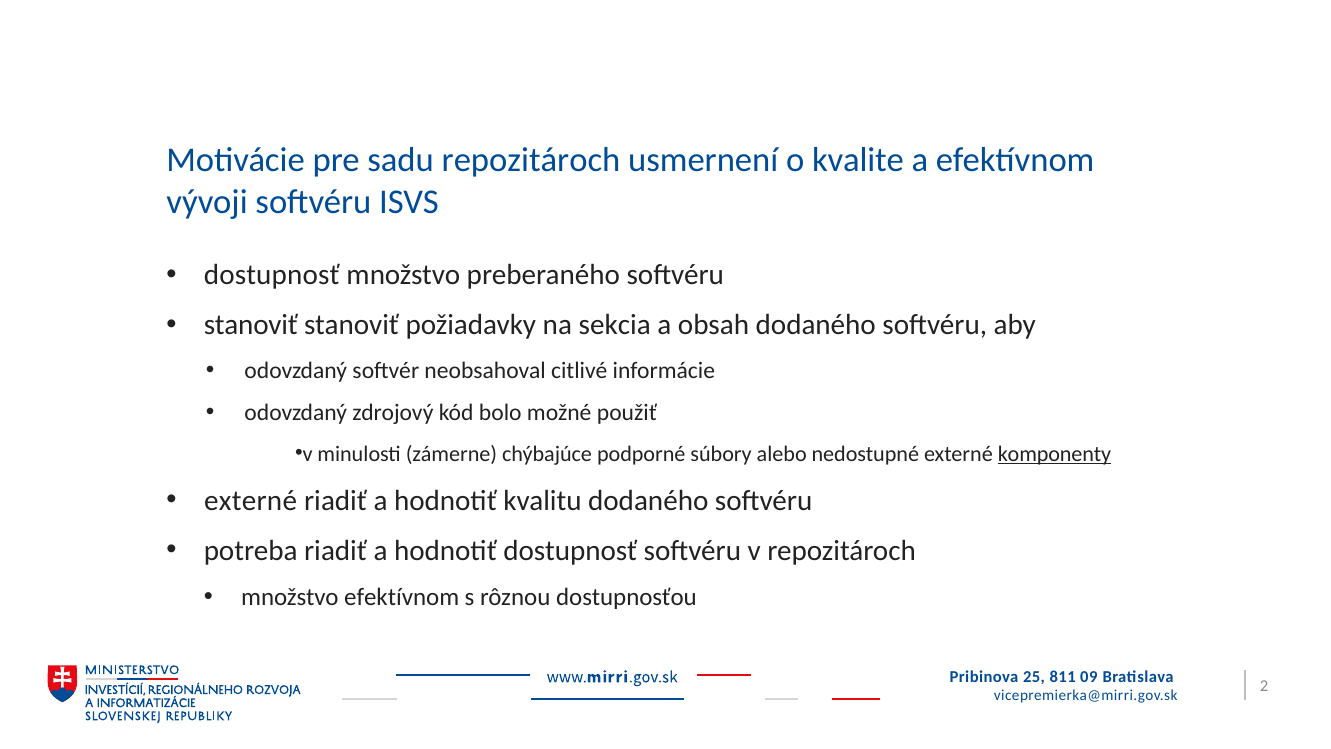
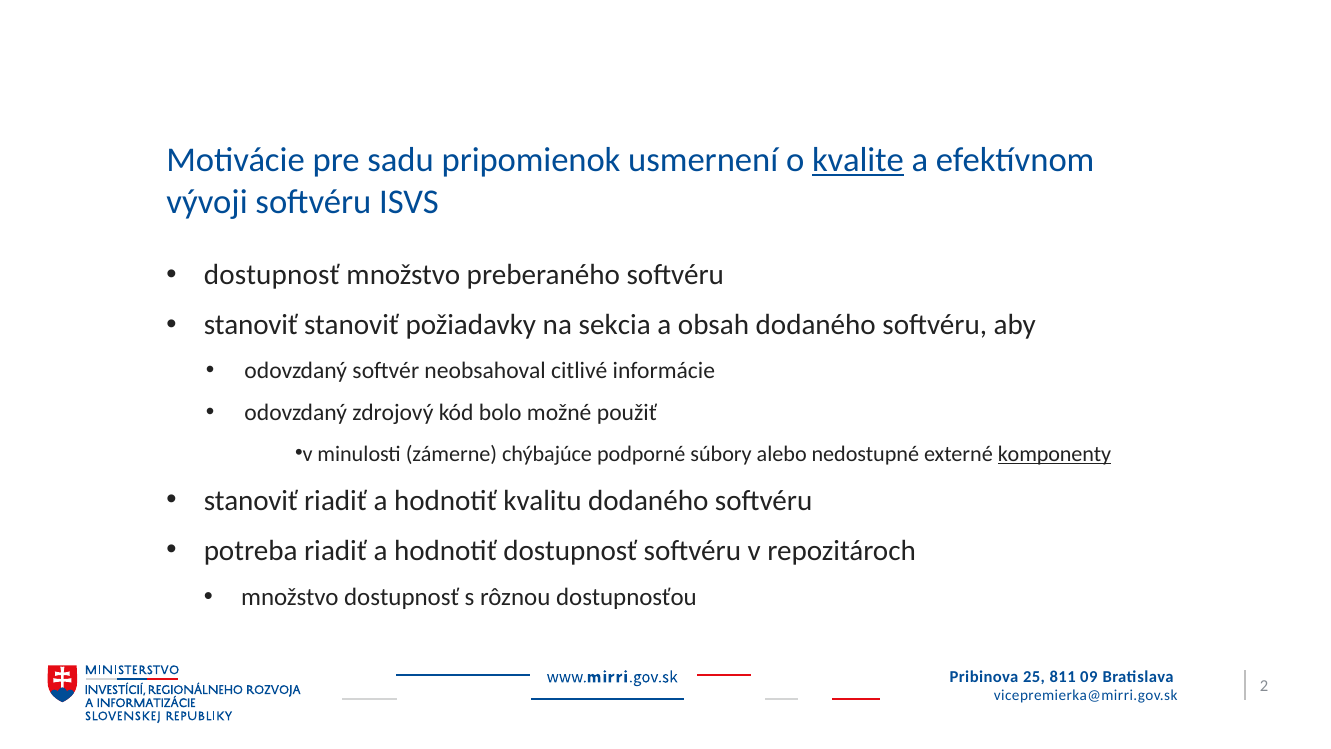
sadu repozitároch: repozitároch -> pripomienok (531, 160)
kvalite underline: none -> present (858, 160)
externé: externé -> stanoviť (251, 500)
množstvo efektívnom: efektívnom -> dostupnosť (402, 597)
